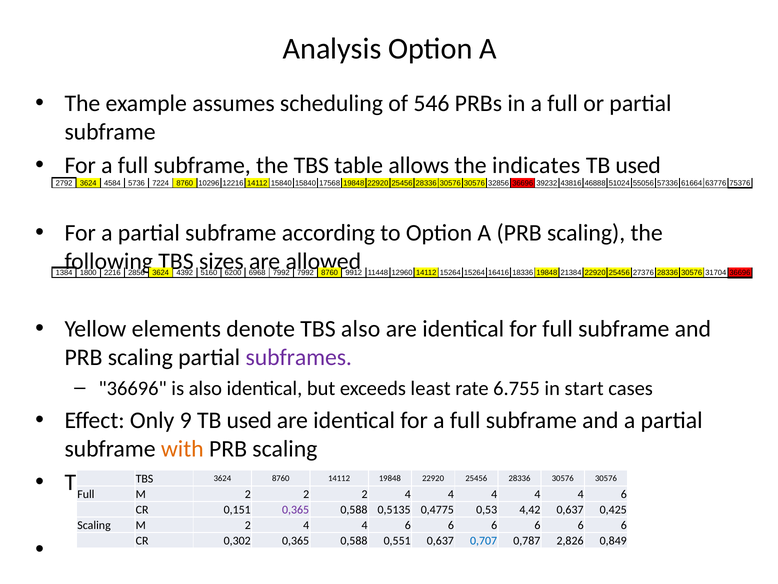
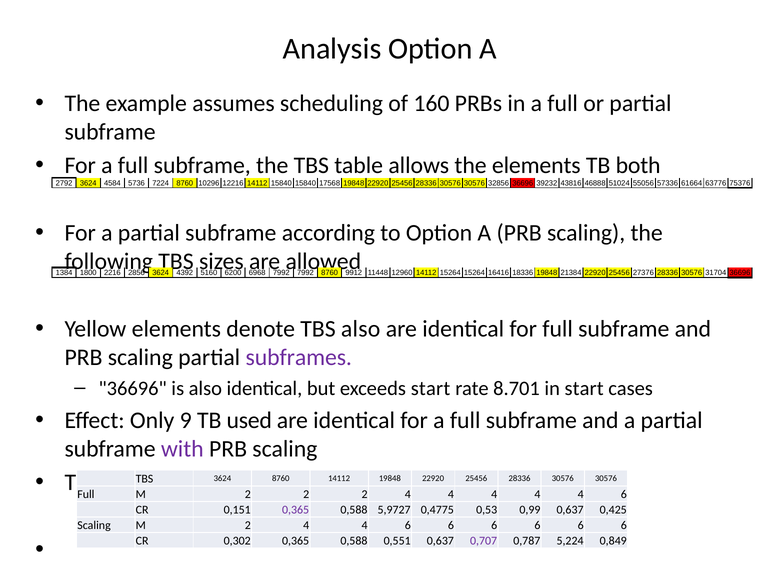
546: 546 -> 160 (431, 103)
the indicates: indicates -> elements (536, 165)
used: used -> both (638, 165)
exceeds least: least -> start (431, 388)
6.755: 6.755 -> 8.701 (517, 388)
with colour: orange -> purple (182, 448)
0,5135: 0,5135 -> 5,9727 (394, 509)
4,42: 4,42 -> 0,99 (530, 509)
0,707 colour: blue -> purple (484, 540)
2,826: 2,826 -> 5,224 (570, 540)
